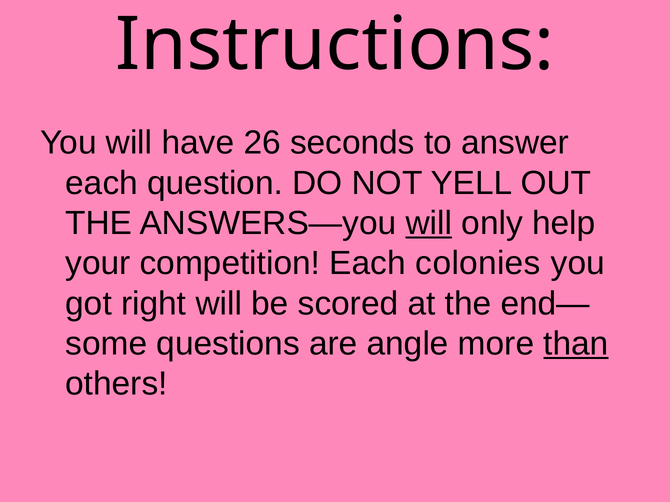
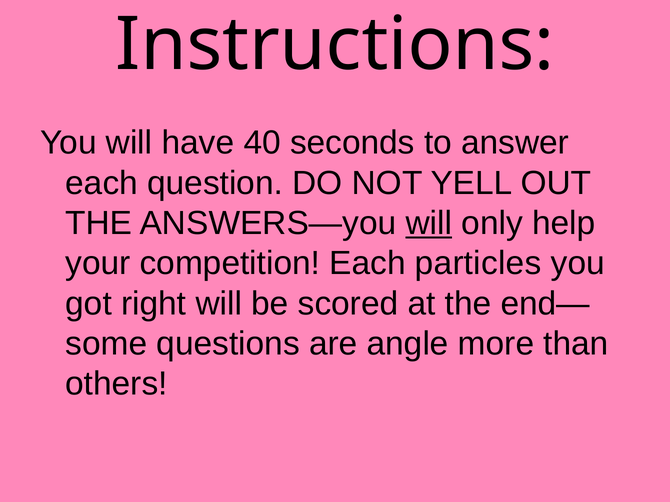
26: 26 -> 40 (262, 143)
colonies: colonies -> particles (478, 264)
than underline: present -> none (576, 344)
